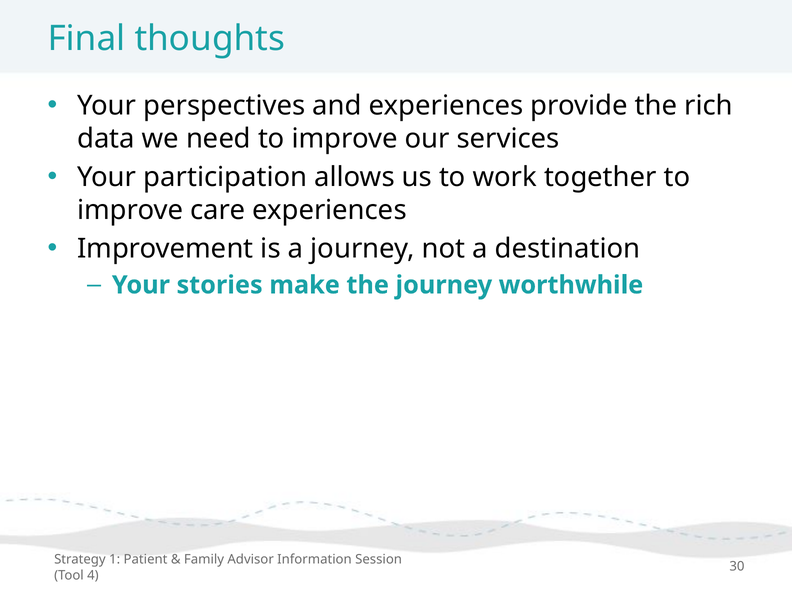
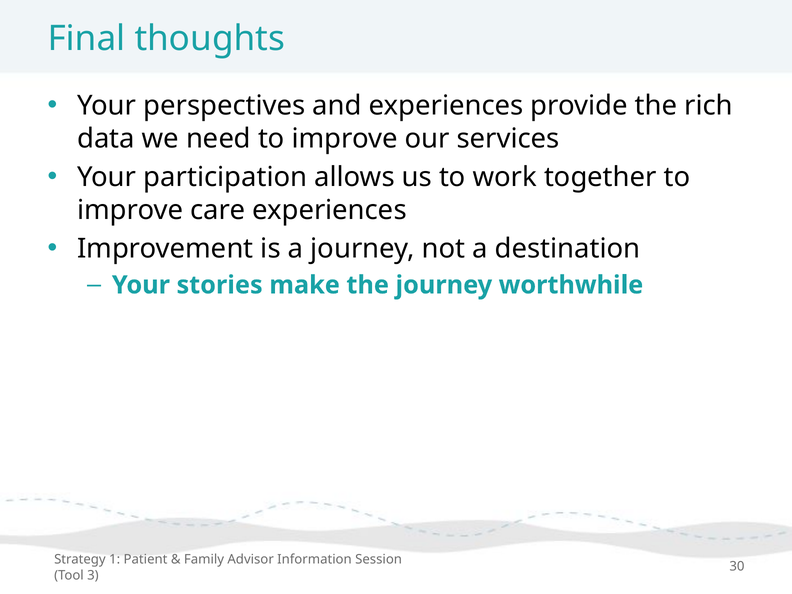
4: 4 -> 3 (93, 575)
